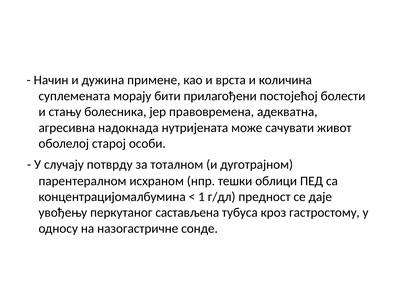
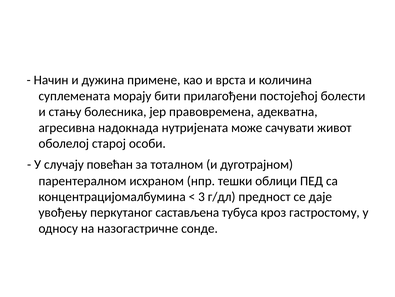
потврду: потврду -> повећан (110, 164)
1: 1 -> 3 (201, 196)
